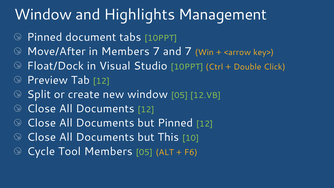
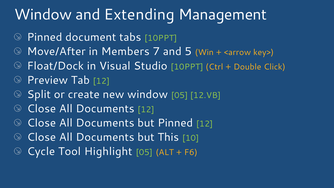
Highlights: Highlights -> Extending (139, 14)
and 7: 7 -> 5 (188, 52)
Tool Members: Members -> Highlight (108, 151)
